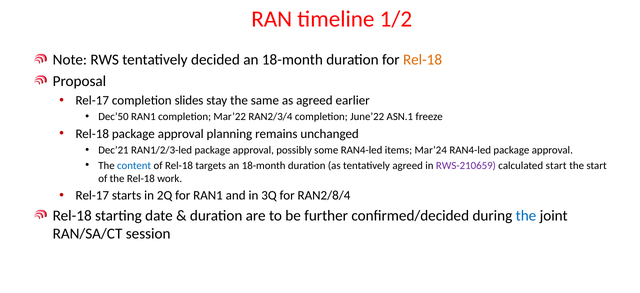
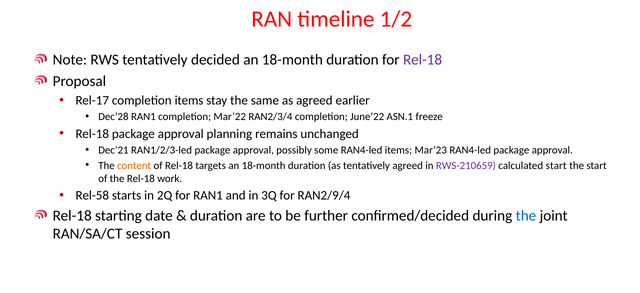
Rel-18 colour: orange -> purple (423, 60)
completion slides: slides -> items (189, 100)
Dec’50: Dec’50 -> Dec’28 (113, 117)
Mar’24: Mar’24 -> Mar’23 (431, 150)
content colour: blue -> orange (134, 165)
Rel-17: Rel-17 -> Rel-58 (92, 195)
RAN2/8/4: RAN2/8/4 -> RAN2/9/4 (324, 195)
